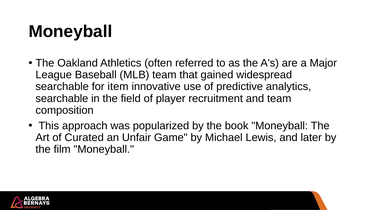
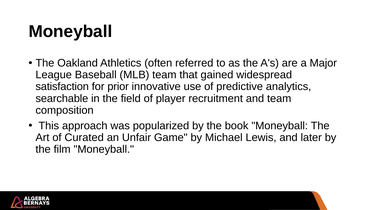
searchable: searchable -> satisfaction (62, 87)
item: item -> prior (118, 87)
